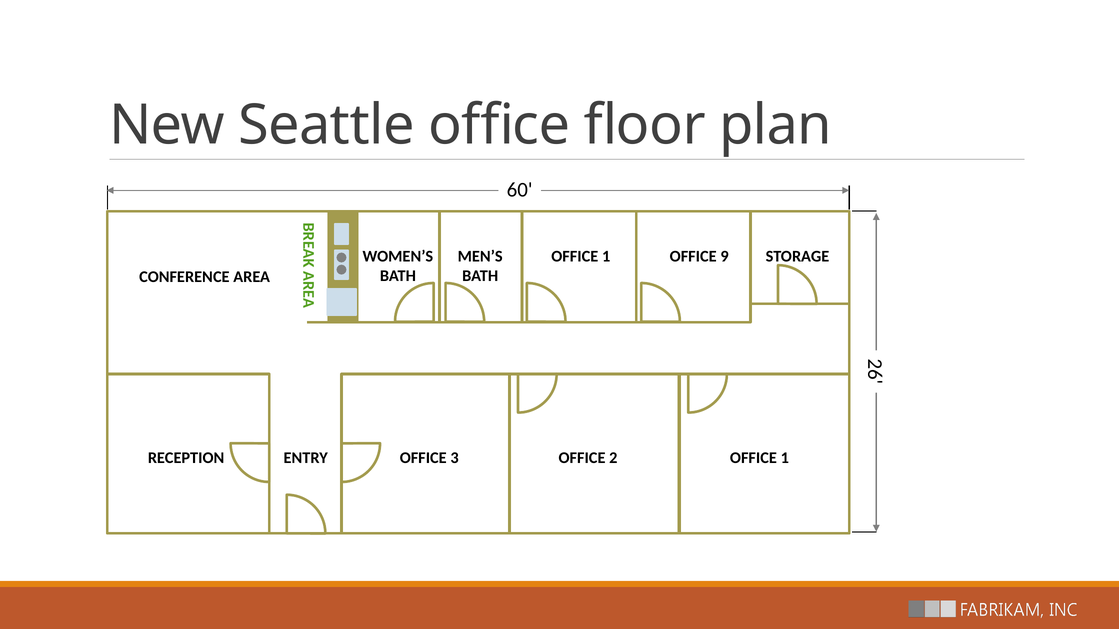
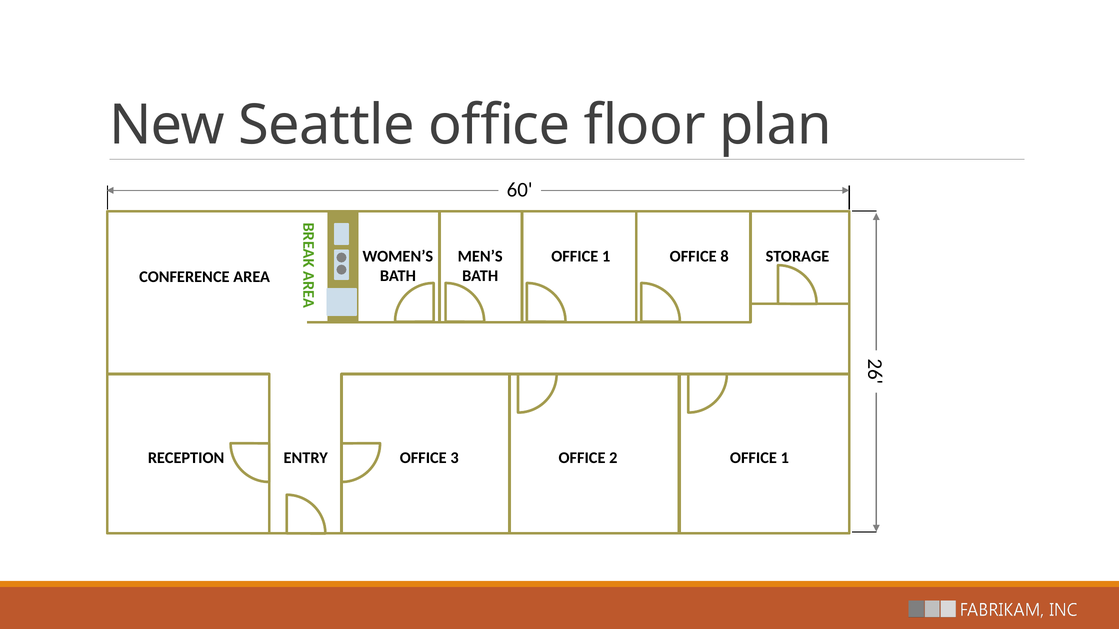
9: 9 -> 8 (725, 256)
